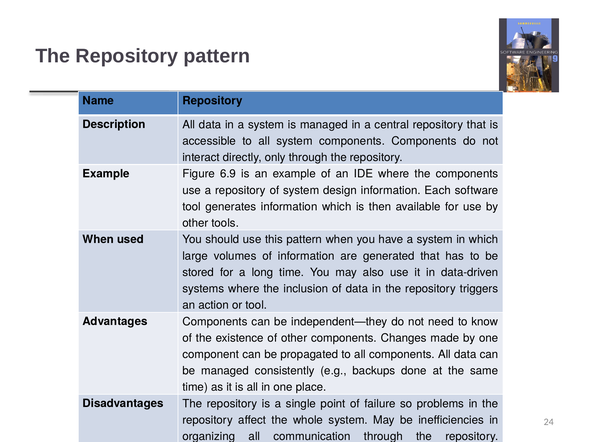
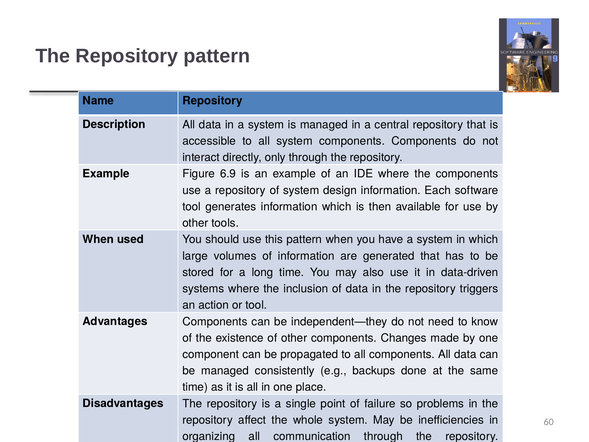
24: 24 -> 60 (549, 422)
